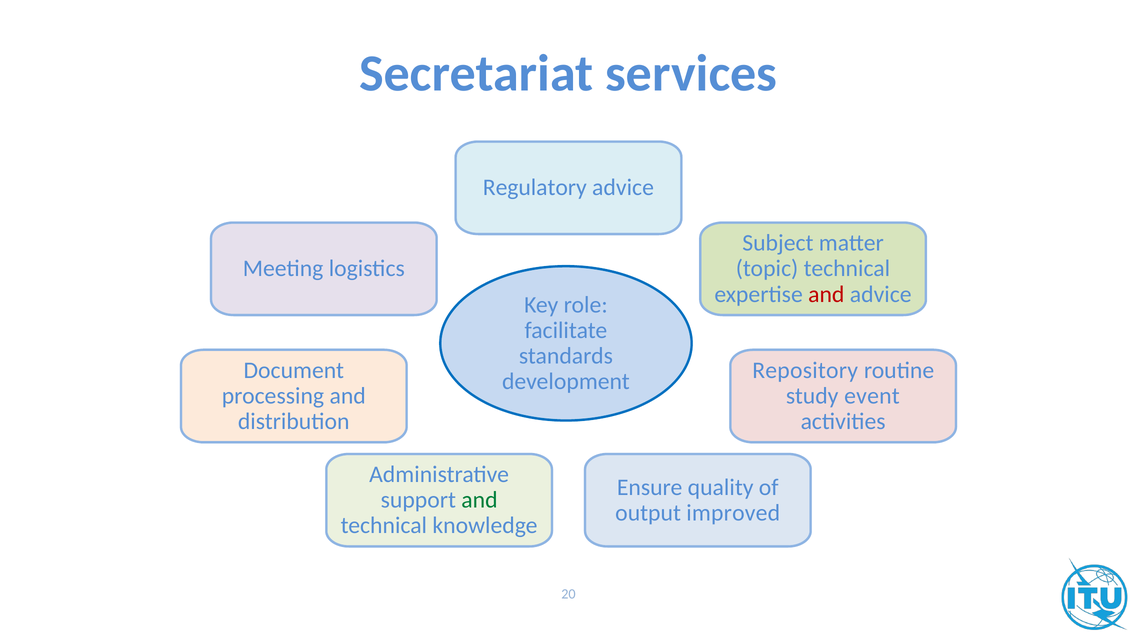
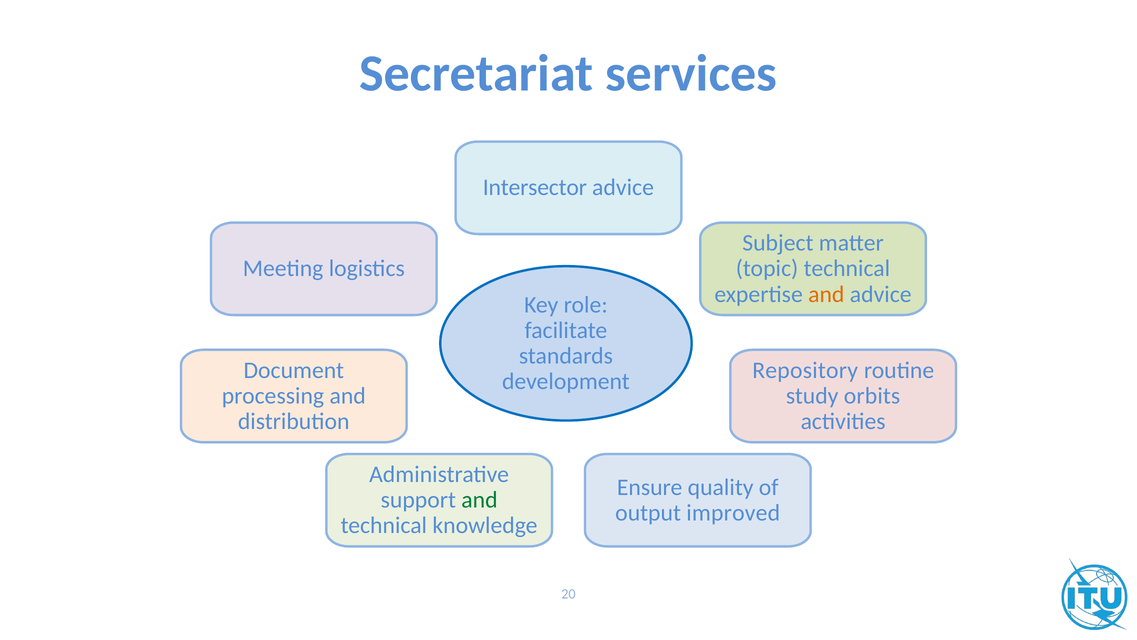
Regulatory: Regulatory -> Intersector (535, 188)
and colour: red -> orange (826, 294)
event: event -> orbits (872, 396)
